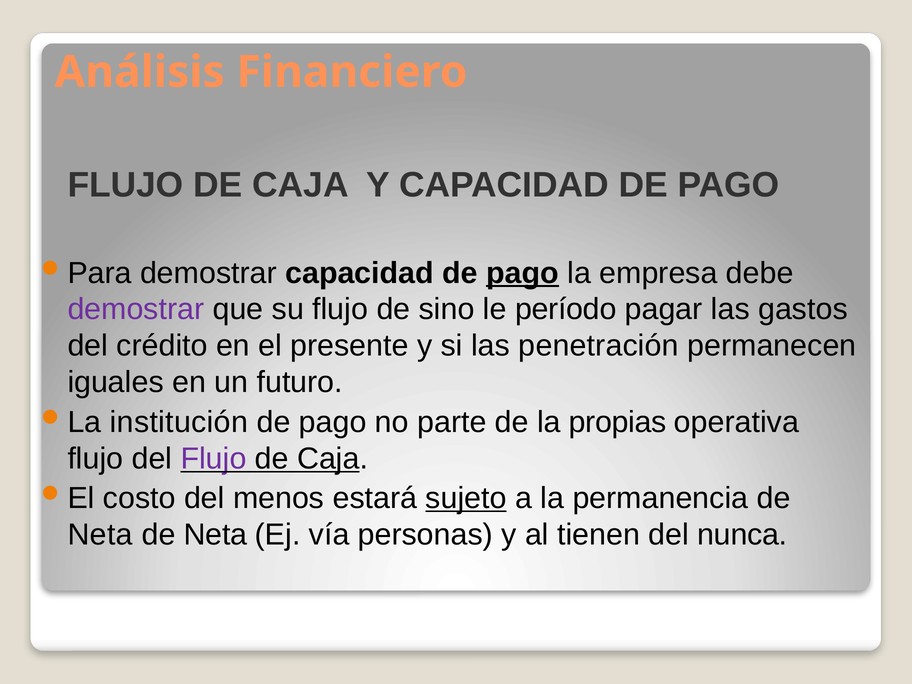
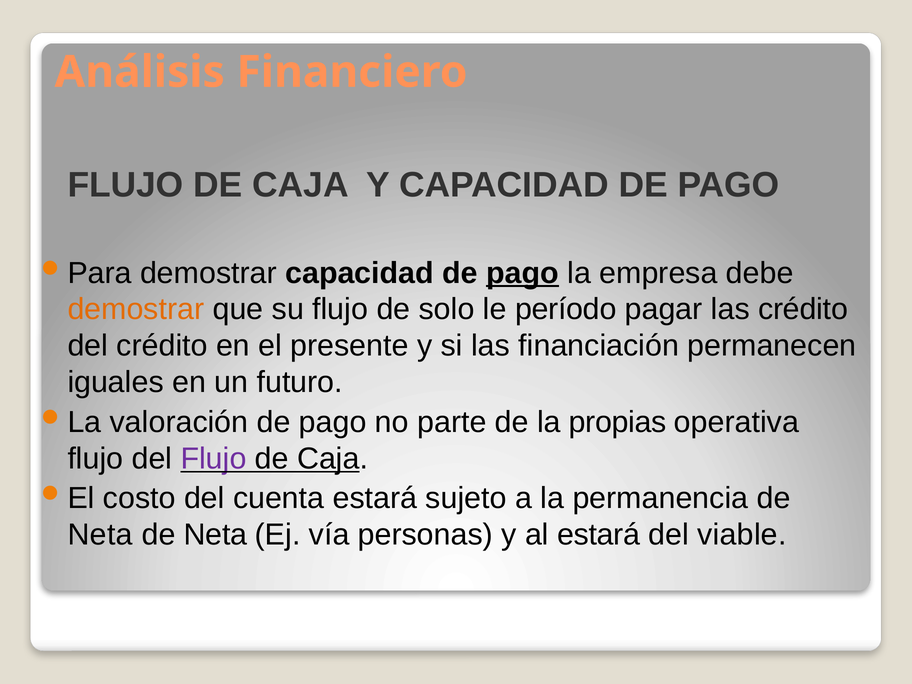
demostrar colour: purple -> orange (136, 309)
sino: sino -> solo (447, 309)
las gastos: gastos -> crédito (803, 309)
penetración: penetración -> financiación (599, 346)
institución: institución -> valoración (179, 422)
menos: menos -> cuenta (279, 498)
sujeto underline: present -> none (466, 498)
al tienen: tienen -> estará (599, 535)
nunca: nunca -> viable (742, 535)
